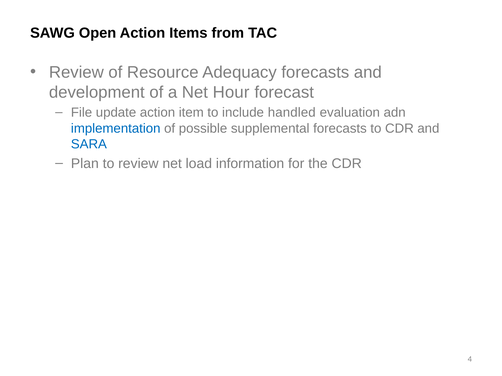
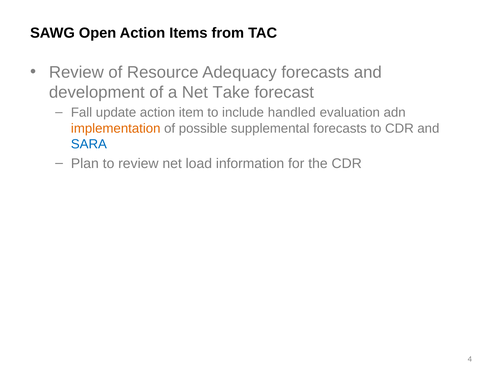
Hour: Hour -> Take (231, 92)
File: File -> Fall (82, 113)
implementation colour: blue -> orange (116, 129)
